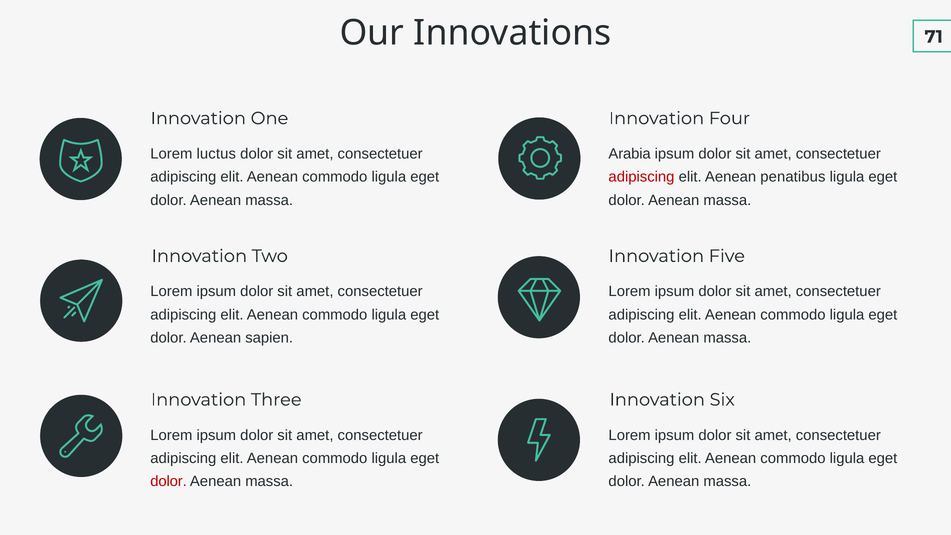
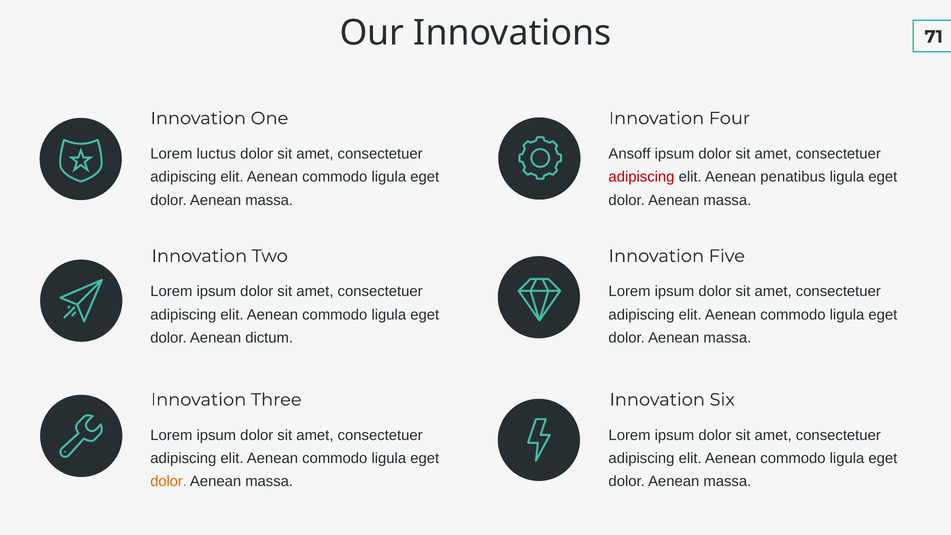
Arabia: Arabia -> Ansoff (630, 154)
sapien: sapien -> dictum (269, 338)
dolor colour: red -> orange (169, 481)
